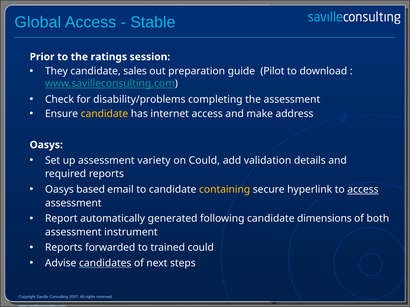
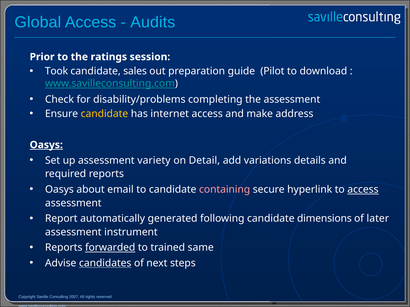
Stable: Stable -> Audits (153, 22)
They: They -> Took (56, 71)
Oasys underline: none -> present (46, 145)
on Could: Could -> Detail (204, 161)
validation: validation -> variations (268, 161)
based: based -> about (91, 190)
containing colour: yellow -> pink (225, 190)
both: both -> later (378, 219)
forwarded underline: none -> present (110, 248)
trained could: could -> same (201, 248)
